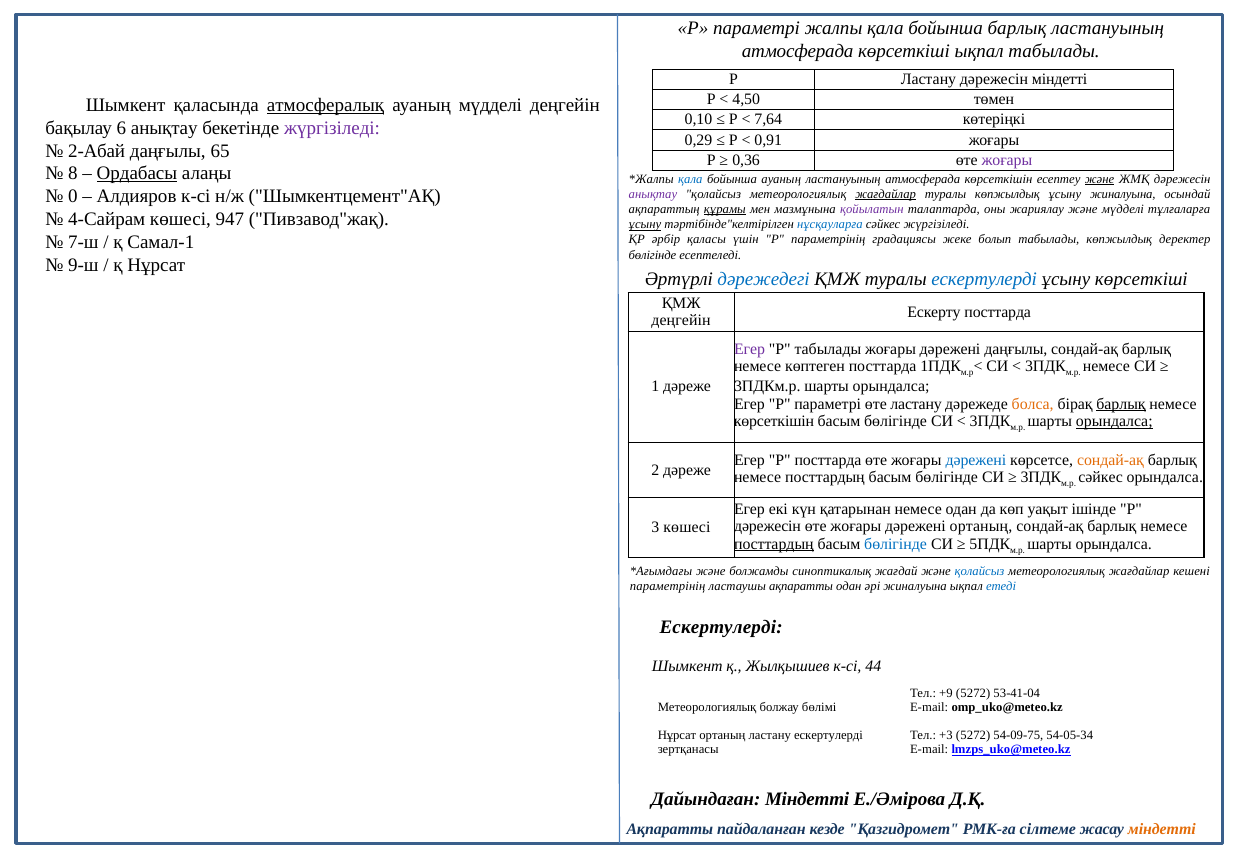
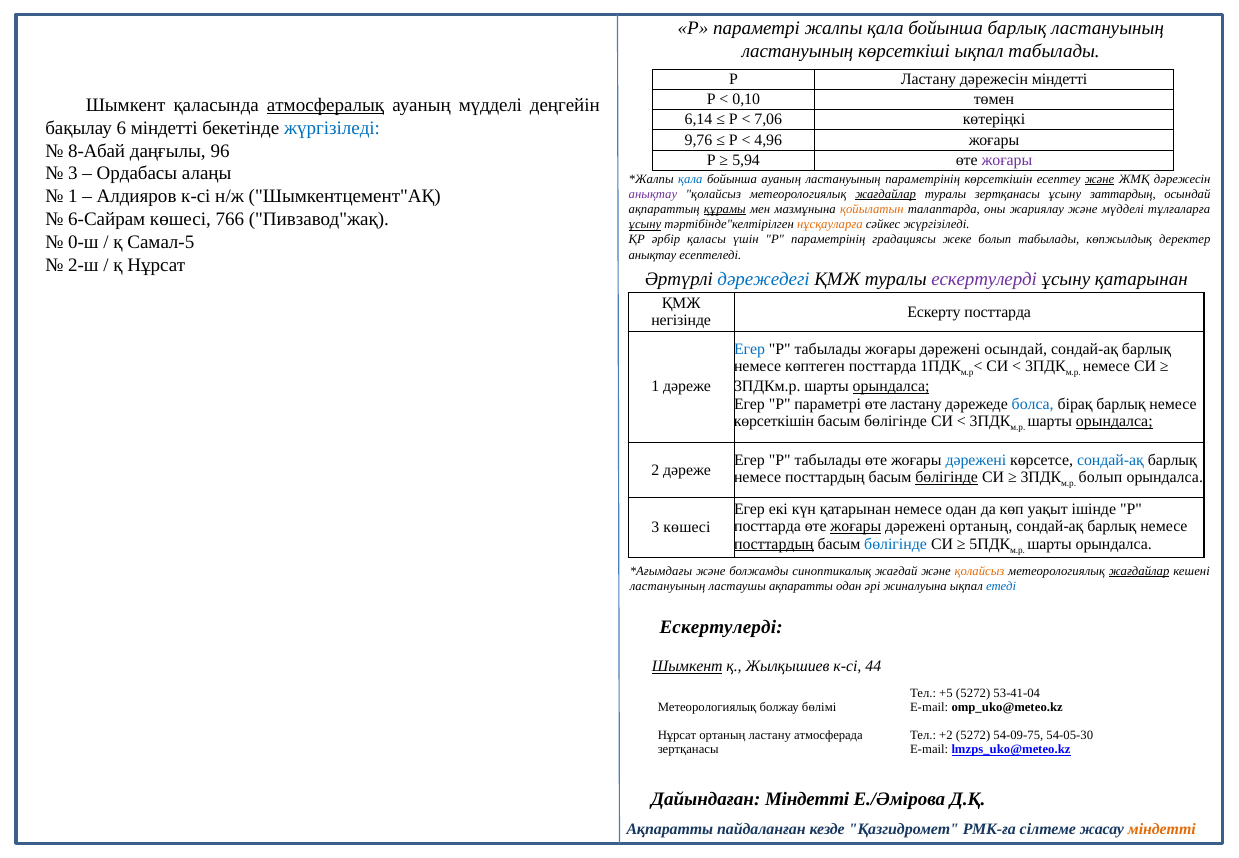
атмосферада: атмосферада -> ластануының (798, 51)
4,50: 4,50 -> 0,10 (746, 99)
0,10: 0,10 -> 6,14 (698, 119)
7,64: 7,64 -> 7,06 (768, 119)
6 анықтау: анықтау -> міндетті (164, 128)
жүргізіледі colour: purple -> blue (332, 128)
0,29: 0,29 -> 9,76 (698, 140)
0,91: 0,91 -> 4,96 (768, 140)
2-Абай: 2-Абай -> 8-Абай (97, 151)
65: 65 -> 96 (220, 151)
0,36: 0,36 -> 5,94 (746, 160)
8: 8 -> 3 (73, 174)
Ордабасы underline: present -> none (137, 174)
ауаның ластануының атмосферада: атмосферада -> параметрінің (923, 179)
0: 0 -> 1 (73, 196)
туралы көпжылдық: көпжылдық -> зертқанасы (1007, 194)
ұсыну жиналуына: жиналуына -> заттардың (1123, 194)
қойылатын colour: purple -> orange (872, 209)
4-Сайрам: 4-Сайрам -> 6-Сайрам (107, 219)
947: 947 -> 766 (230, 219)
нұсқауларға colour: blue -> orange (830, 225)
7-ш: 7-ш -> 0-ш (83, 242)
Самал-1: Самал-1 -> Самал-5 (161, 242)
бөлігінде: бөлігінде -> анықтау (652, 255)
9-ш: 9-ш -> 2-ш (83, 265)
ескертулерді colour: blue -> purple (984, 279)
ұсыну көрсеткіші: көрсеткіші -> қатарынан (1141, 279)
деңгейін: деңгейін -> негізінде (681, 321)
Егер colour: purple -> blue (750, 349)
дәрежені даңғылы: даңғылы -> осындай (1016, 349)
орындалса underline: none -> present (891, 386)
болса colour: orange -> blue (1033, 404)
барлық underline: present -> none (1121, 404)
посттарда: посттарда -> табылады (828, 460)
сондай-ақ colour: orange -> blue (1110, 460)
бөлігінде underline: none -> present (947, 477)
сәйкес: сәйкес -> болып (1101, 477)
дәрежесін: дәрежесін -> посттарда (767, 526)
жоғары underline: none -> present (856, 526)
қолайсыз colour: blue -> orange (980, 571)
жағдайлар underline: none -> present (1139, 571)
параметрінің: параметрінің -> ластануының (668, 586)
Шымкент underline: none -> present (687, 667)
+9: +9 -> +5 (946, 693)
ластану ескертулерді: ескертулерді -> атмосферада (828, 735)
+3: +3 -> +2 (946, 735)
54-05-34: 54-05-34 -> 54-05-30 (1070, 735)
